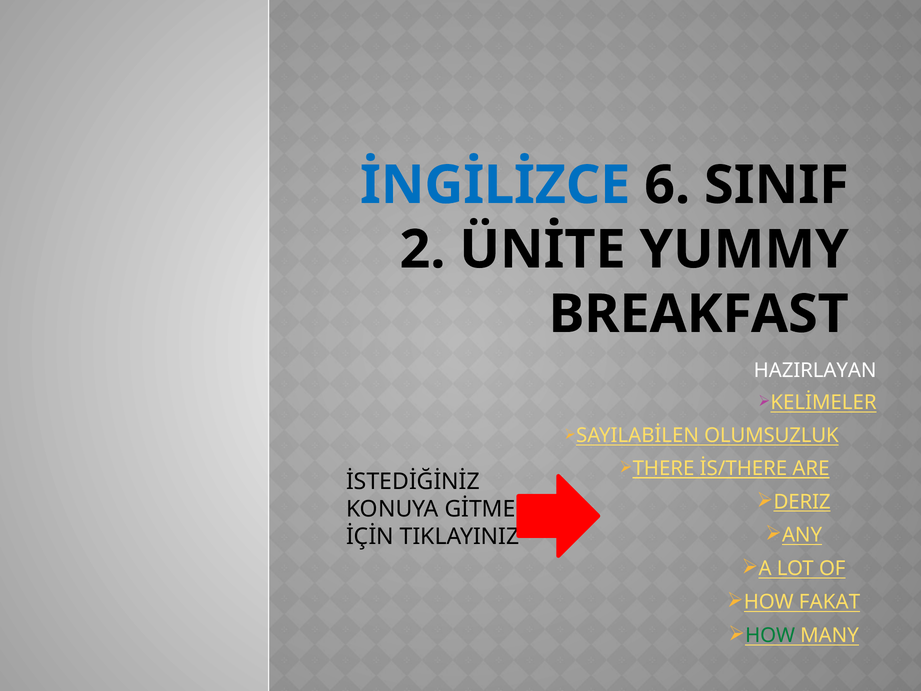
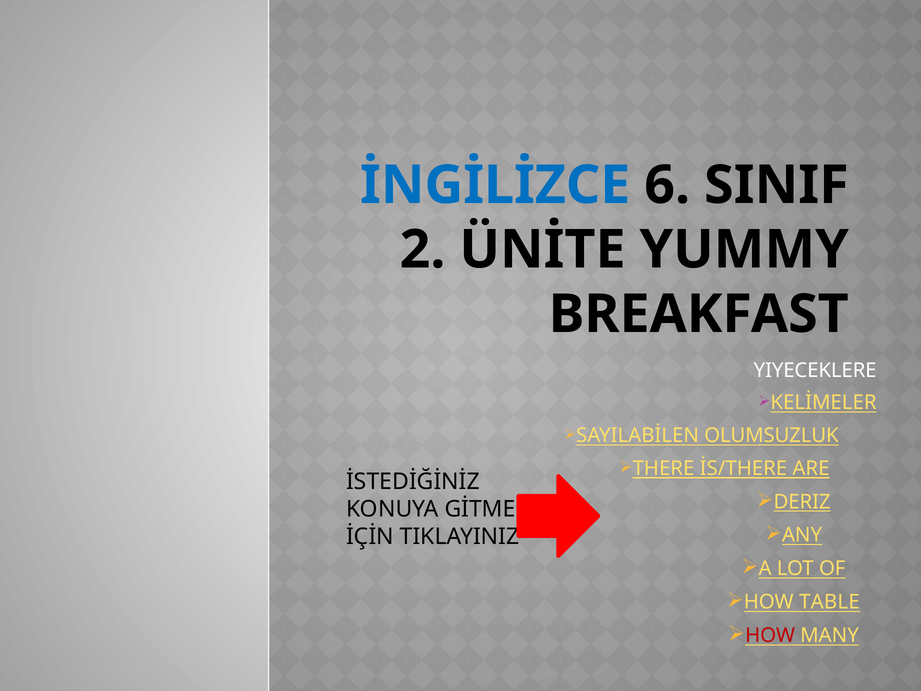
HAZIRLAYAN: HAZIRLAYAN -> YIYECEKLERE (815, 370)
FAKAT: FAKAT -> TABLE (829, 602)
HOW colour: green -> red (770, 635)
